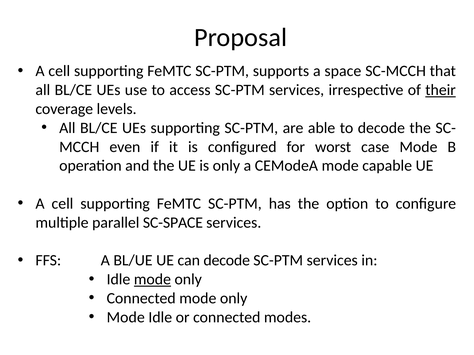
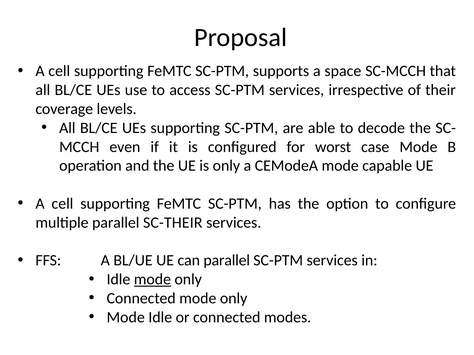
their underline: present -> none (441, 90)
SC-SPACE: SC-SPACE -> SC-THEIR (173, 223)
can decode: decode -> parallel (227, 261)
